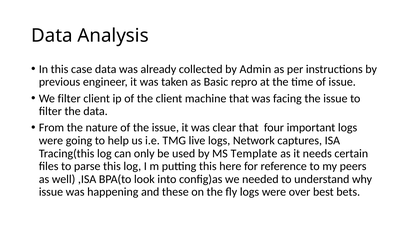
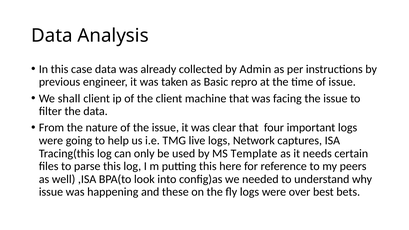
We filter: filter -> shall (69, 98)
